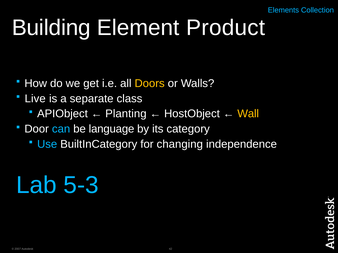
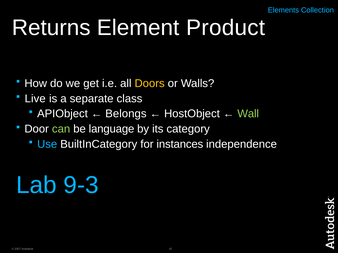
Building: Building -> Returns (51, 28)
Planting: Planting -> Belongs (126, 114)
Wall colour: yellow -> light green (248, 114)
can colour: light blue -> light green (61, 129)
changing: changing -> instances (180, 144)
5-3: 5-3 -> 9-3 (81, 186)
